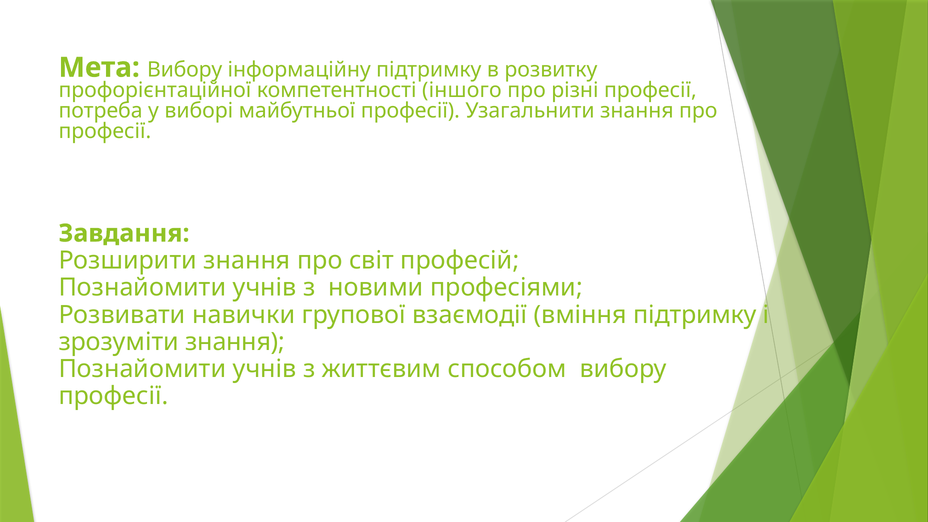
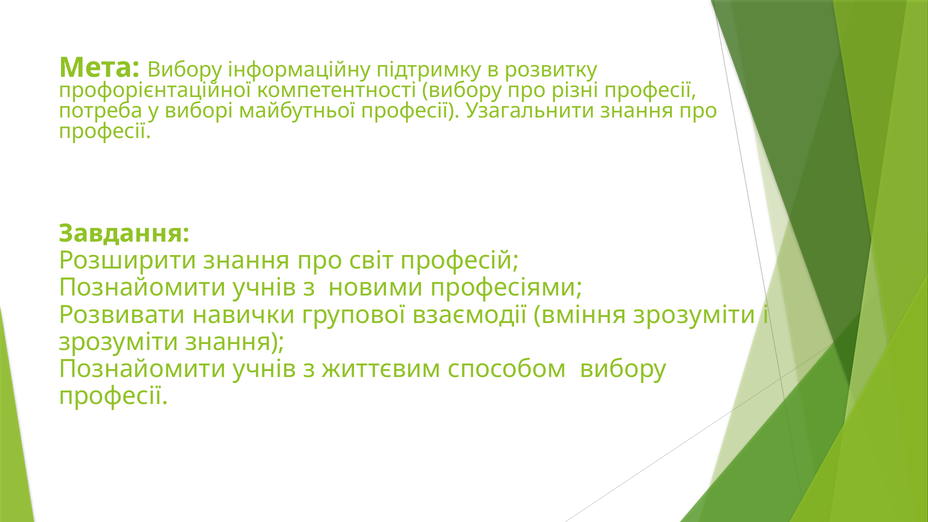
компетентності іншого: іншого -> вибору (462, 90)
вміння підтримку: підтримку -> зрозуміти (695, 315)
